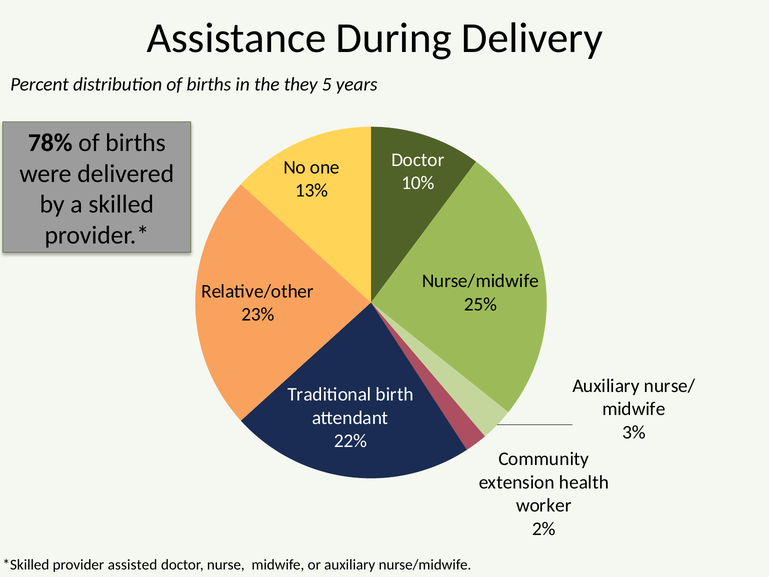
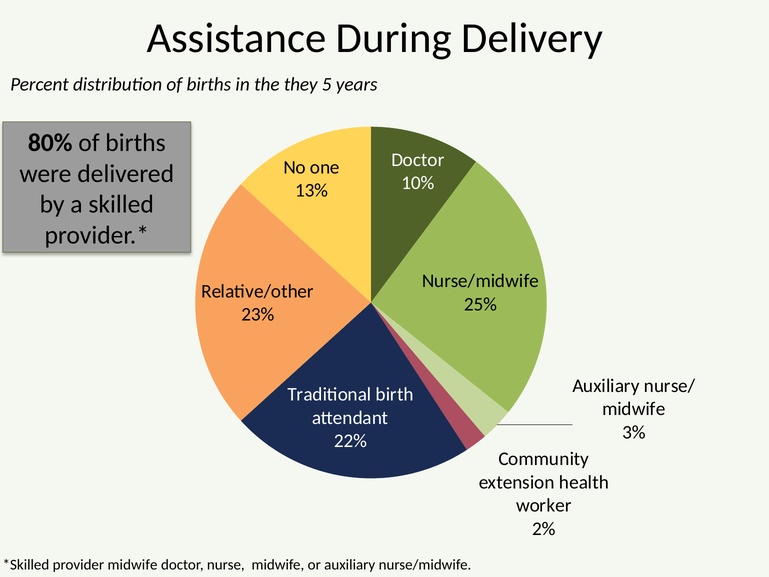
78%: 78% -> 80% (50, 143)
provider assisted: assisted -> midwife (133, 565)
